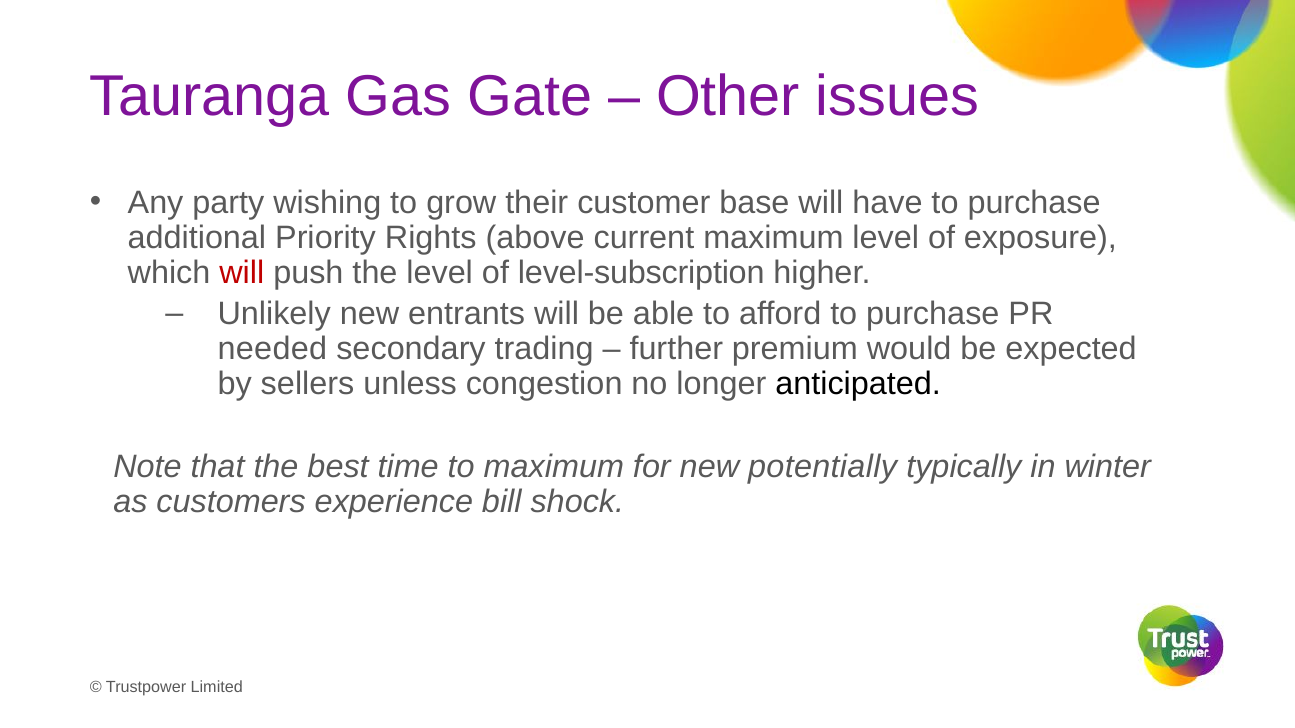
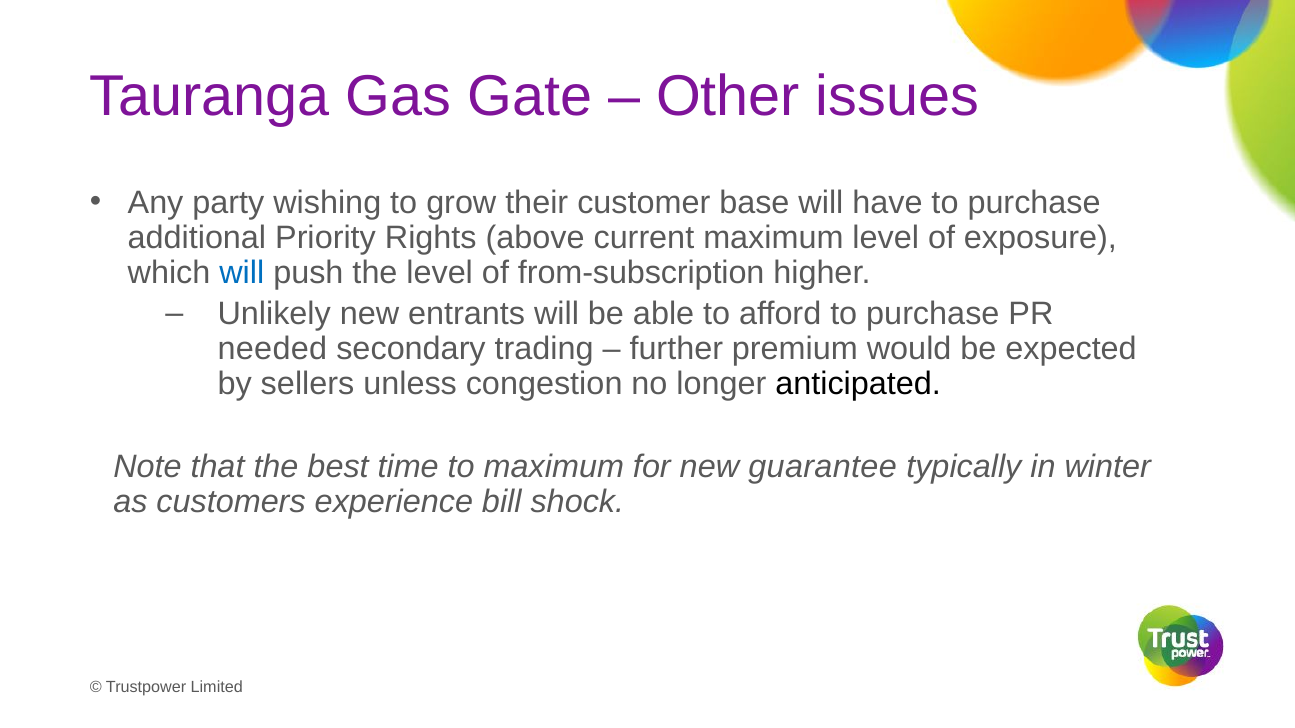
will colour: red -> blue (242, 273)
level-subscription: level-subscription -> from-subscription (641, 273)
potentially: potentially -> guarantee (823, 467)
